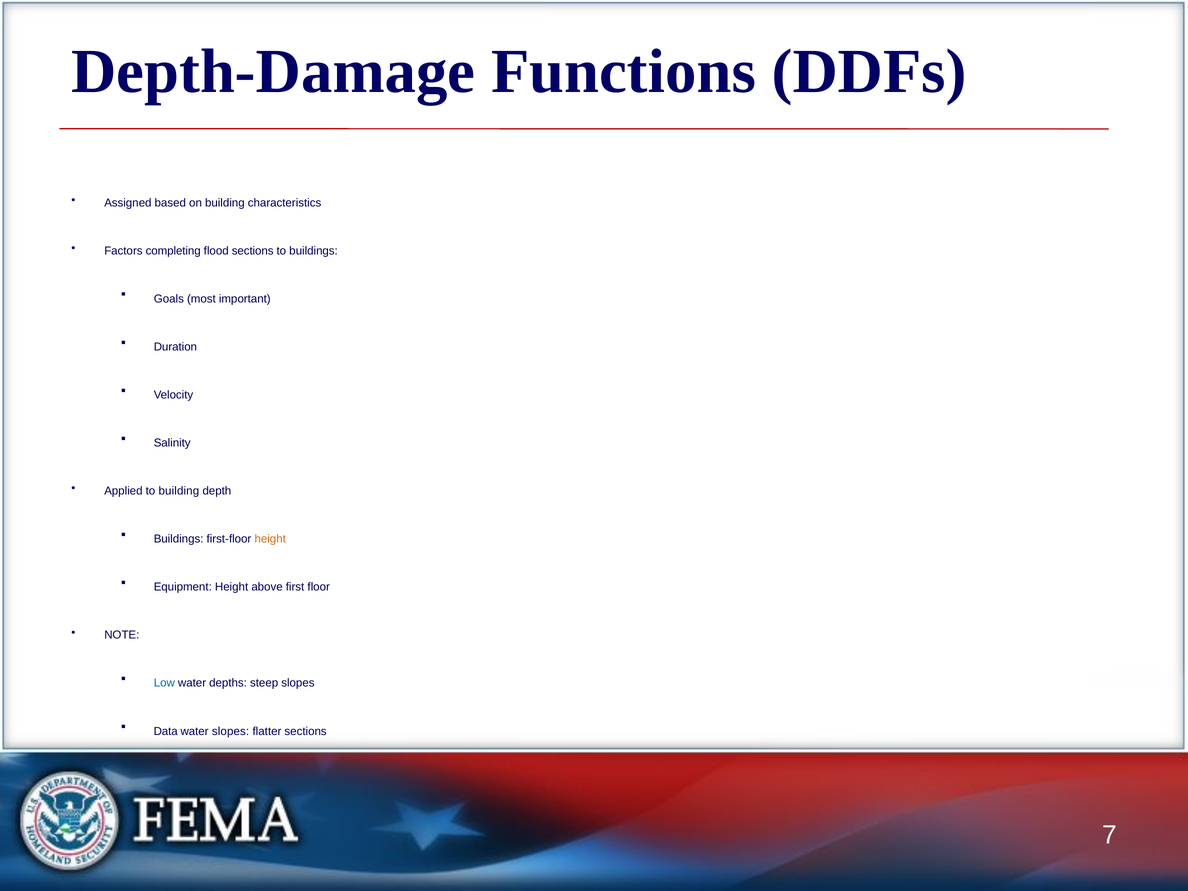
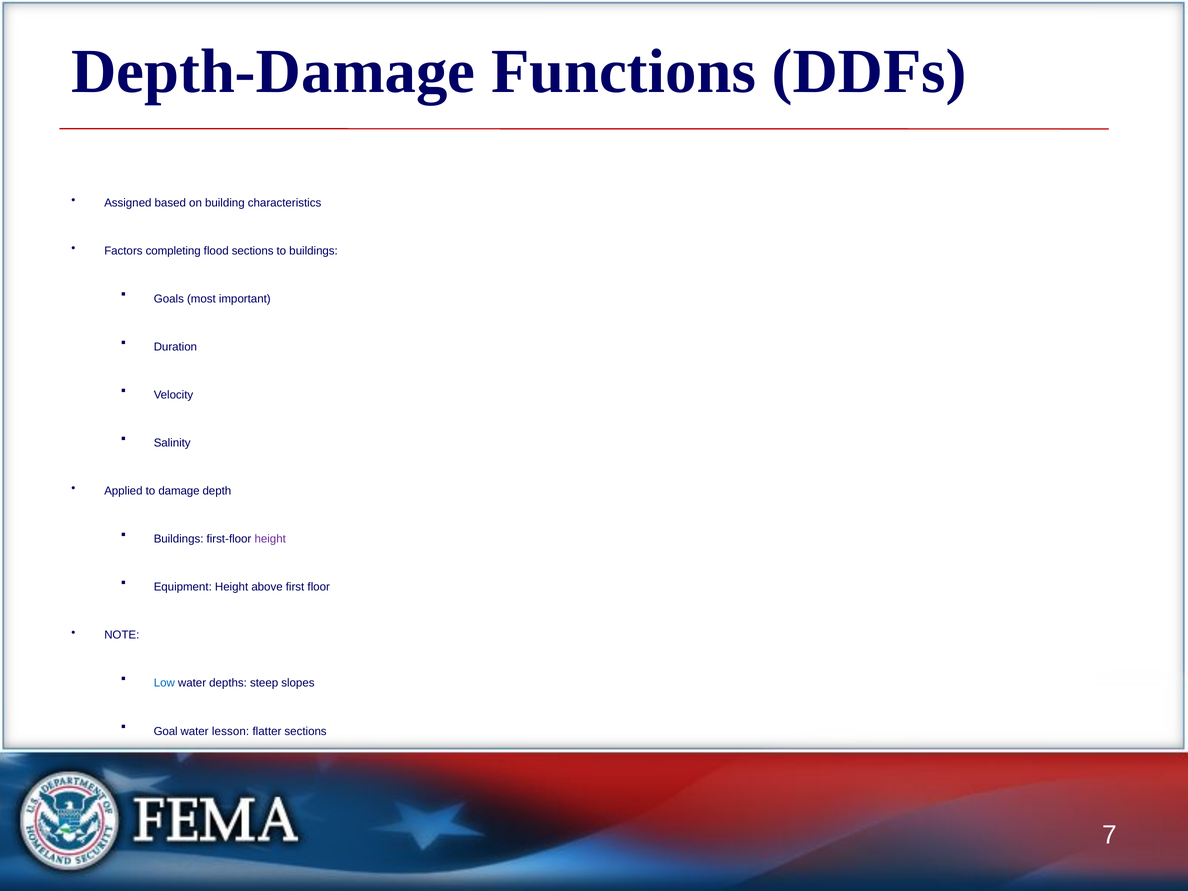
to building: building -> damage (179, 491)
height colour: orange -> purple (270, 539)
Data: Data -> Goal (166, 731)
water slopes: slopes -> lesson (231, 731)
